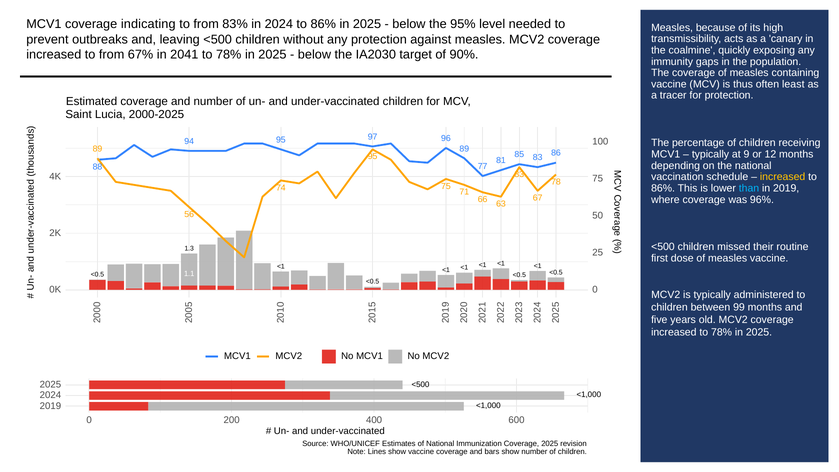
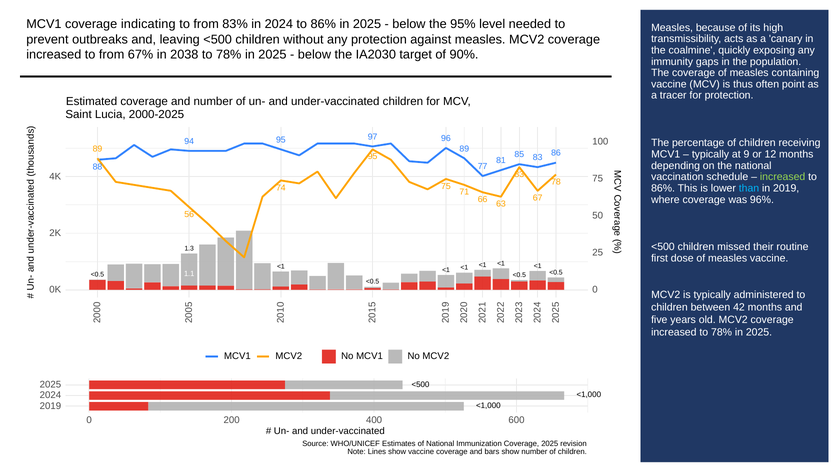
2041: 2041 -> 2038 (184, 55)
least: least -> point (793, 84)
increased colour: yellow -> light green (783, 177)
99: 99 -> 42 (739, 307)
